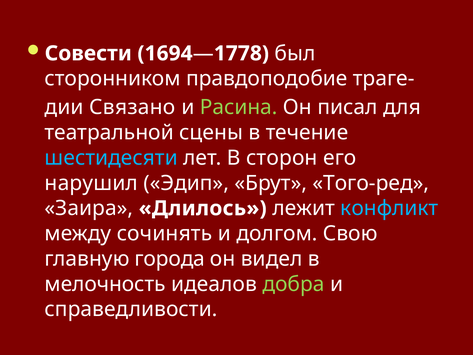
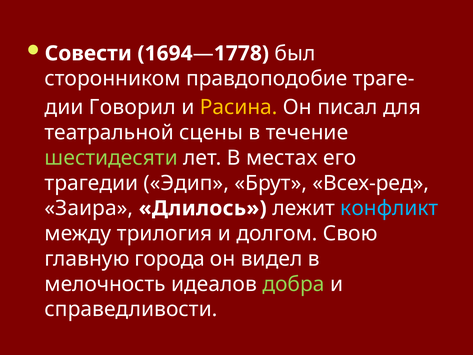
Связано: Связано -> Говорил (132, 107)
Расина colour: light green -> yellow (239, 107)
шестидесяти colour: light blue -> light green (111, 158)
сторон: сторон -> местах (282, 158)
нарушил: нарушил -> трагедии (91, 183)
Того-ред: Того-ред -> Всех-ред (371, 183)
сочинять: сочинять -> трилогия (165, 233)
